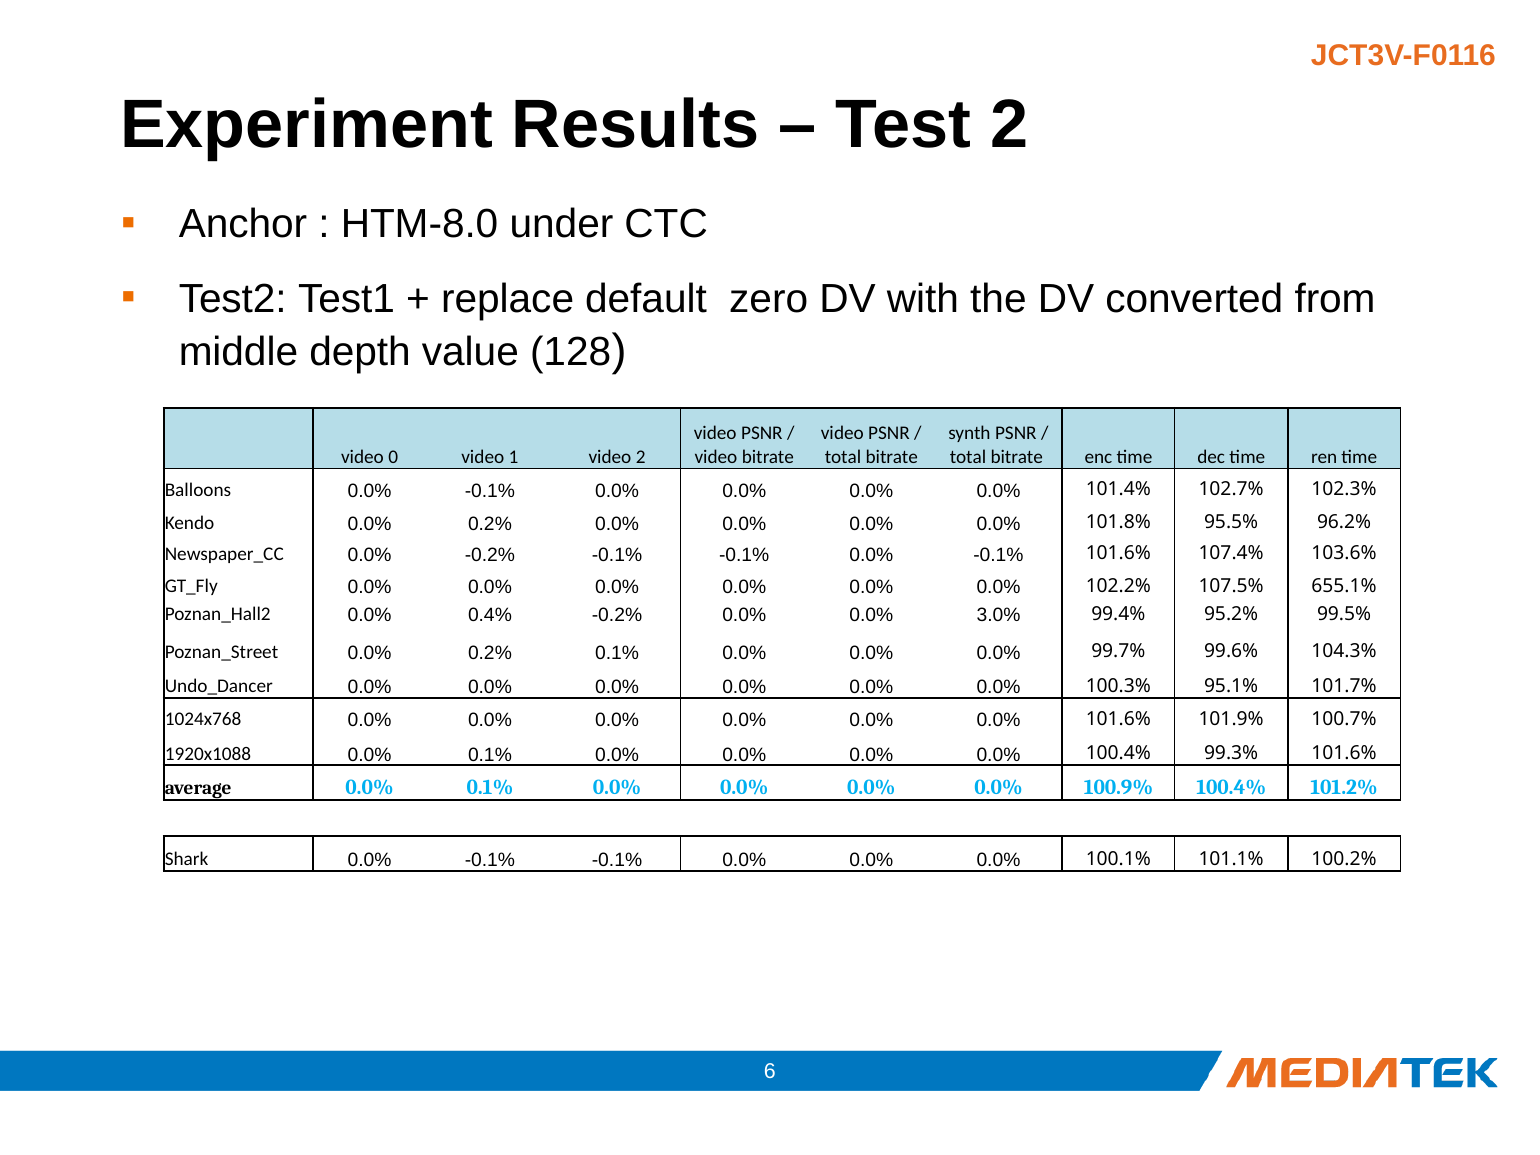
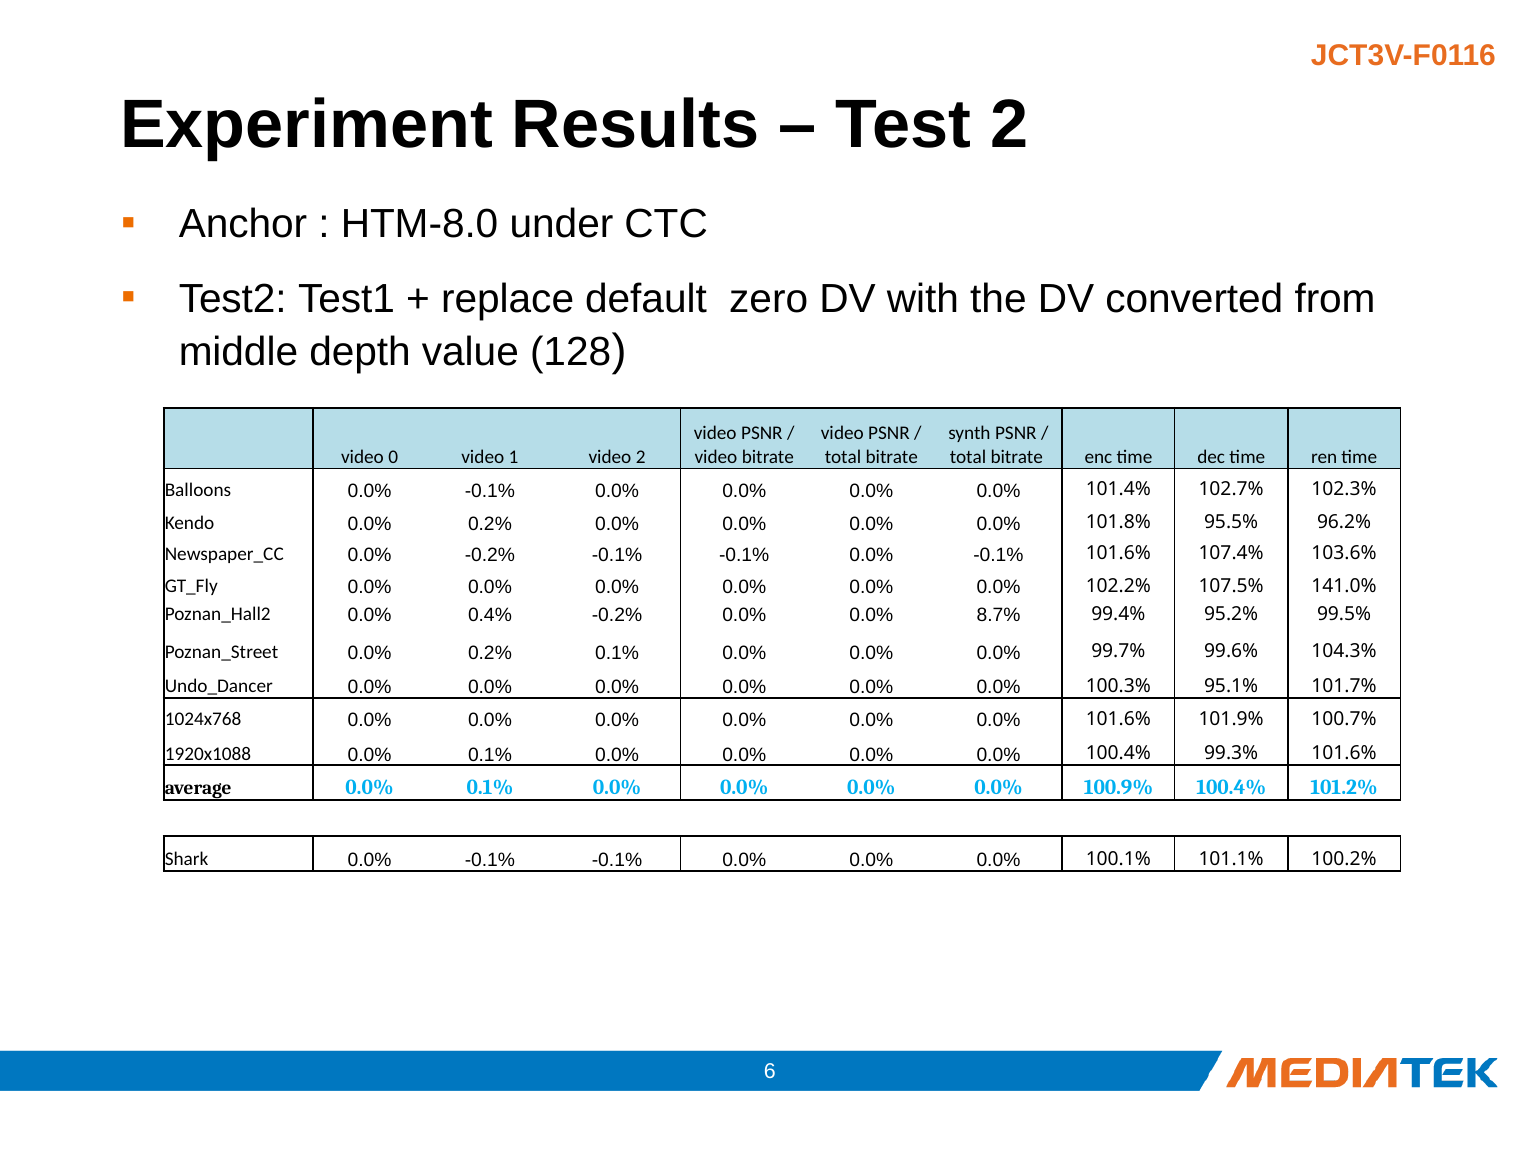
655.1%: 655.1% -> 141.0% (1344, 586)
3.0%: 3.0% -> 8.7% (999, 615)
